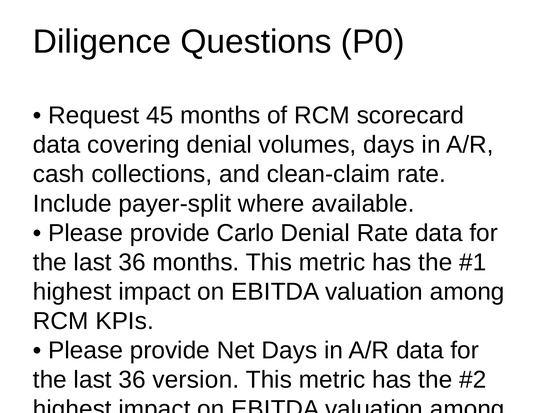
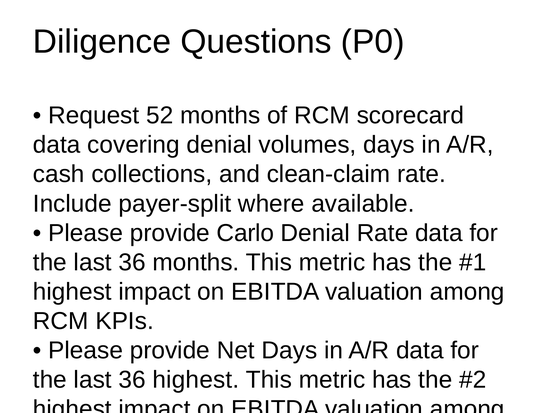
45: 45 -> 52 (160, 115)
36 version: version -> highest (196, 379)
